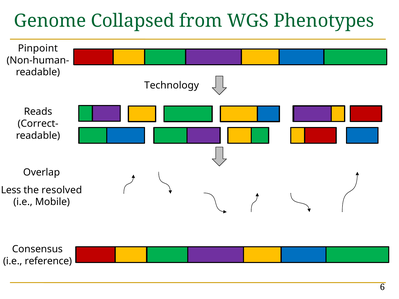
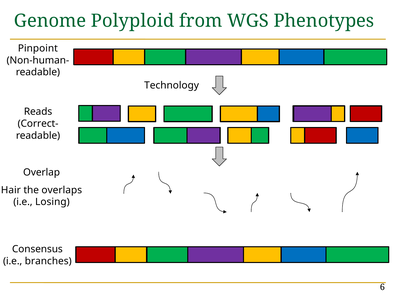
Collapsed: Collapsed -> Polyploid (133, 21)
Less: Less -> Hair (11, 190)
resolved: resolved -> overlaps (62, 190)
Mobile: Mobile -> Losing (52, 202)
reference: reference -> branches (48, 261)
